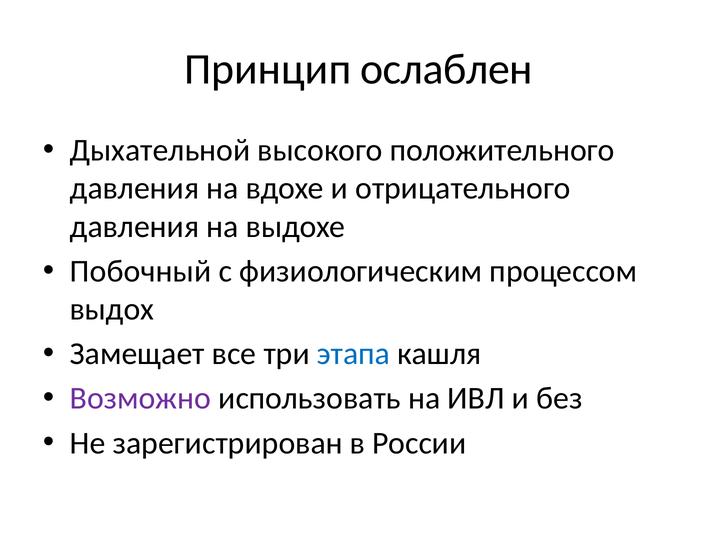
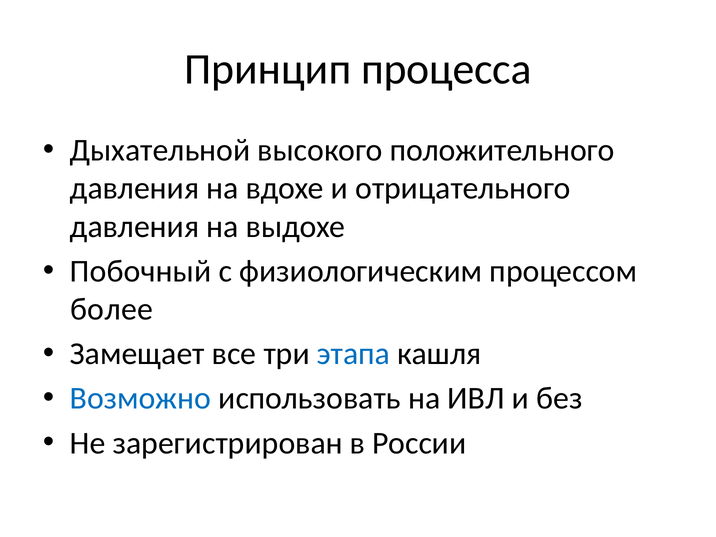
ослаблен: ослаблен -> процесса (446, 69)
выдох: выдох -> более (112, 309)
Возможно colour: purple -> blue (140, 398)
